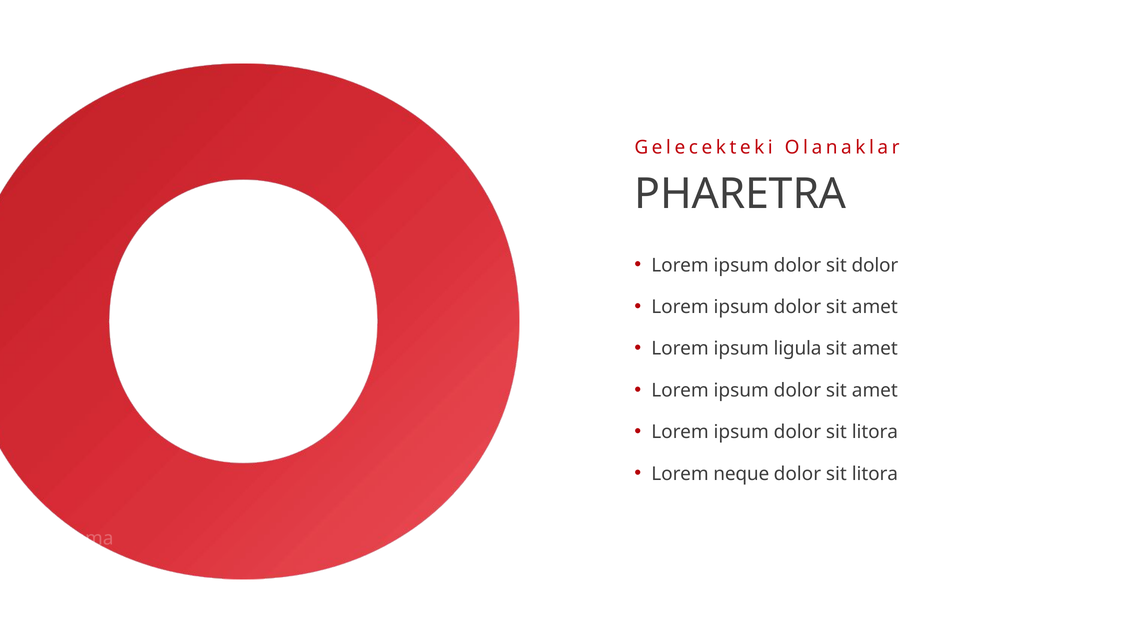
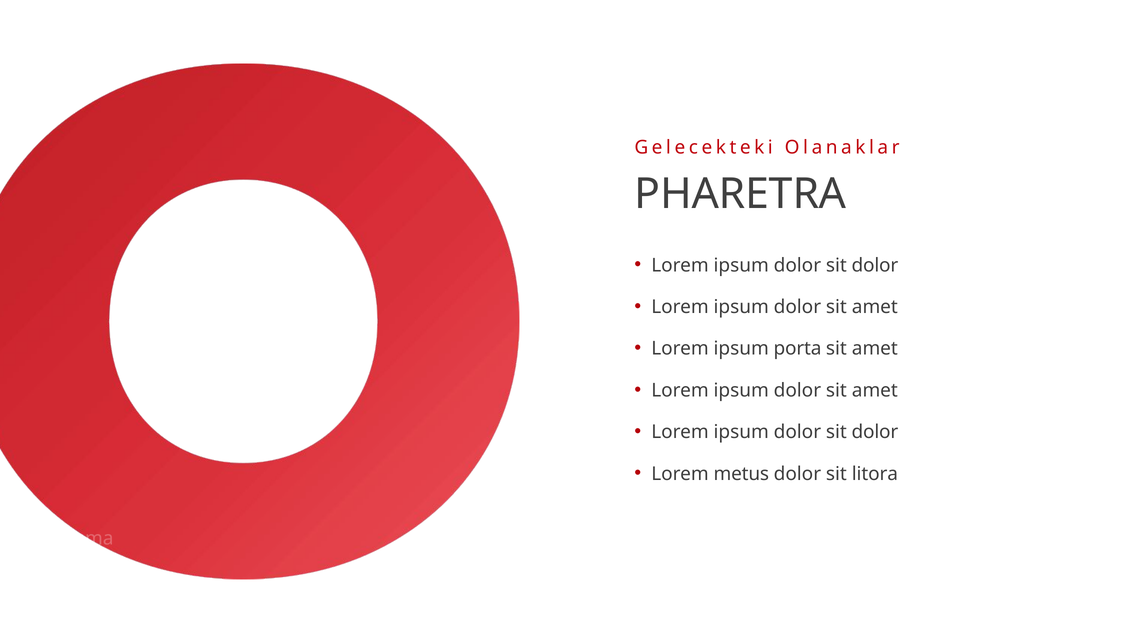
ligula: ligula -> porta (798, 349)
litora: litora -> dolor (875, 432)
neque: neque -> metus (741, 474)
